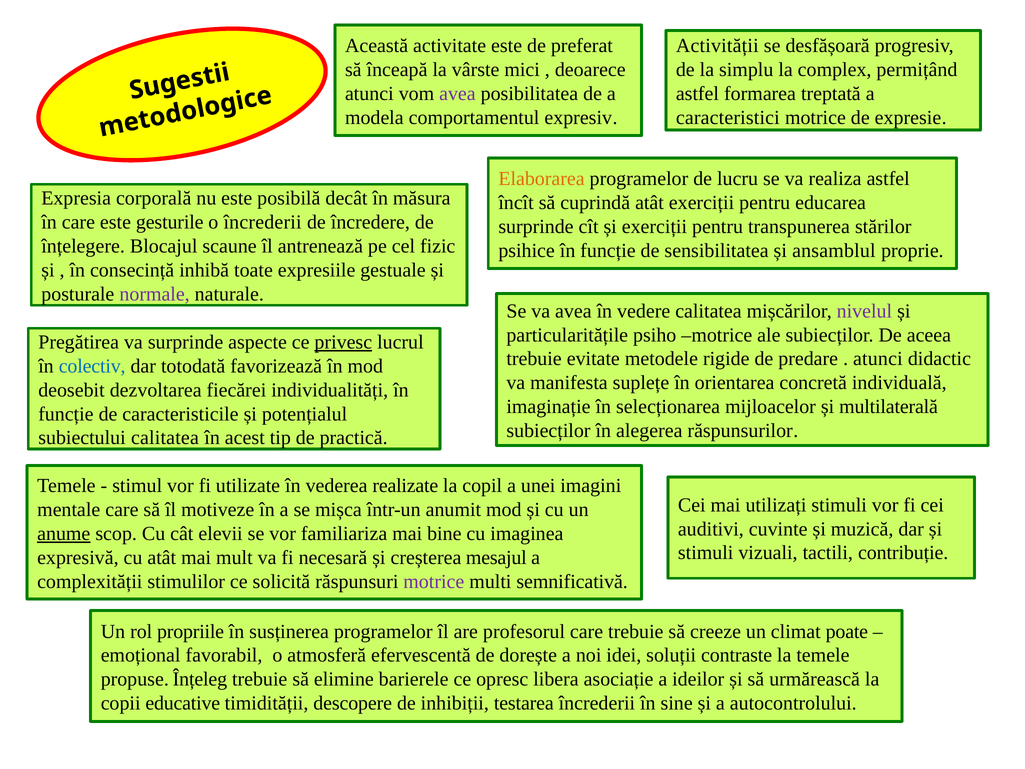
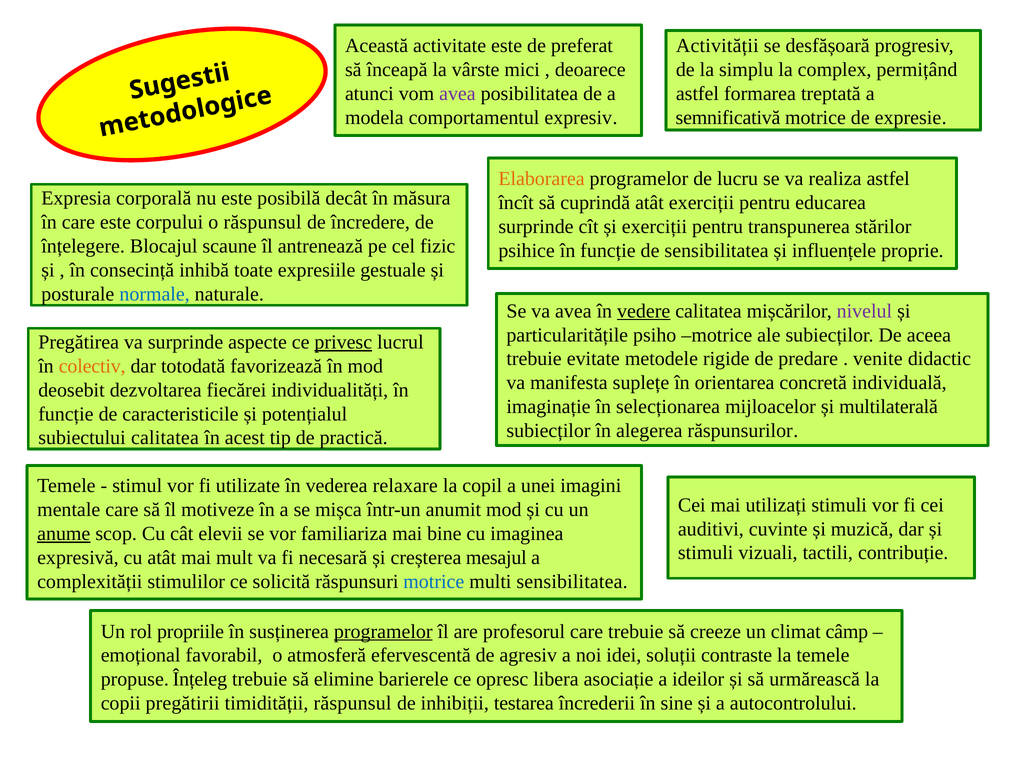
caracteristici: caracteristici -> semnificativă (728, 118)
gesturile: gesturile -> corpului (170, 222)
o încrederii: încrederii -> răspunsul (263, 222)
ansamblul: ansamblul -> influențele (834, 250)
normale colour: purple -> blue (155, 294)
vedere underline: none -> present (644, 311)
atunci: atunci -> venite (878, 359)
colectiv colour: blue -> orange (92, 366)
realizate: realizate -> relaxare (405, 486)
motrice colour: purple -> blue (434, 581)
multi semnificativă: semnificativă -> sensibilitatea (572, 581)
programelor underline: none -> present (383, 631)
poate: poate -> câmp (847, 631)
dorește: dorește -> agresiv (528, 655)
educative: educative -> pregătirii (183, 703)
timidității descopere: descopere -> răspunsul (353, 703)
